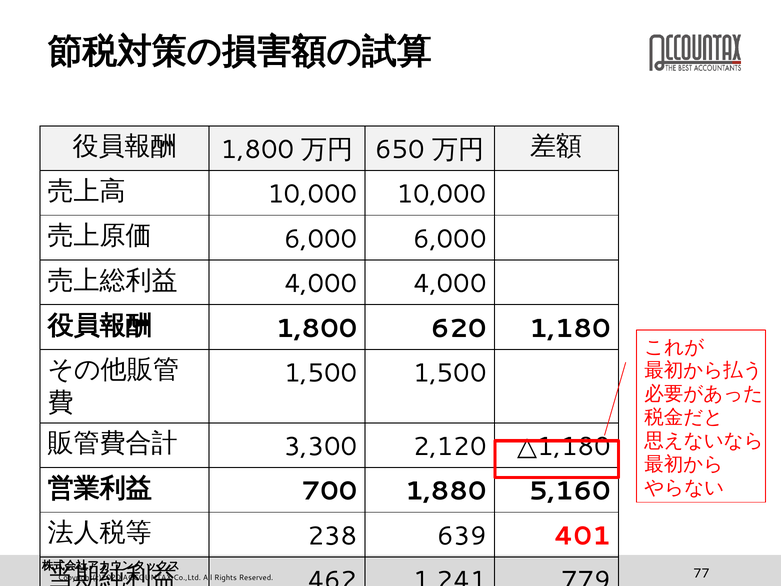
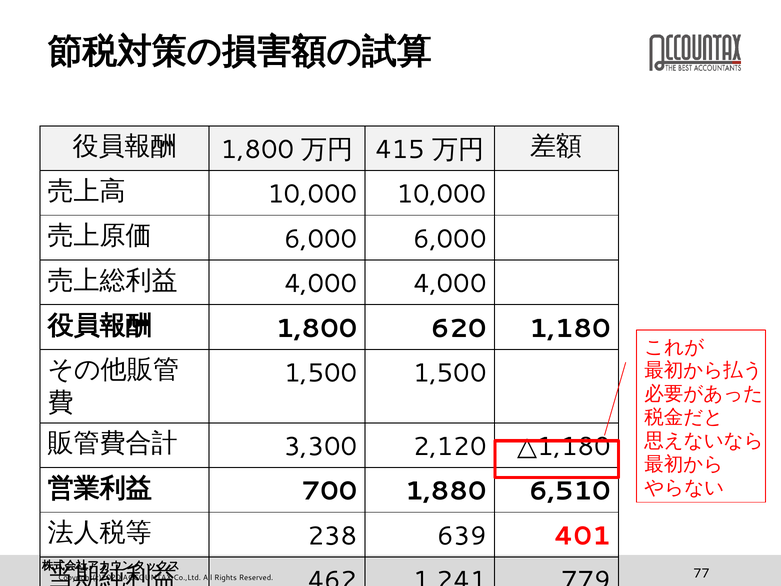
650: 650 -> 415 (400, 150)
5,160: 5,160 -> 6,510 (570, 491)
